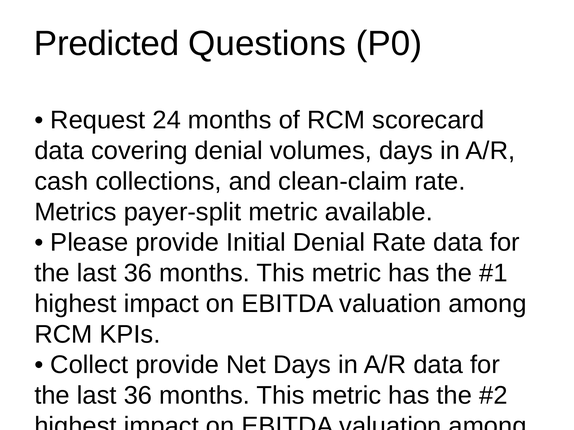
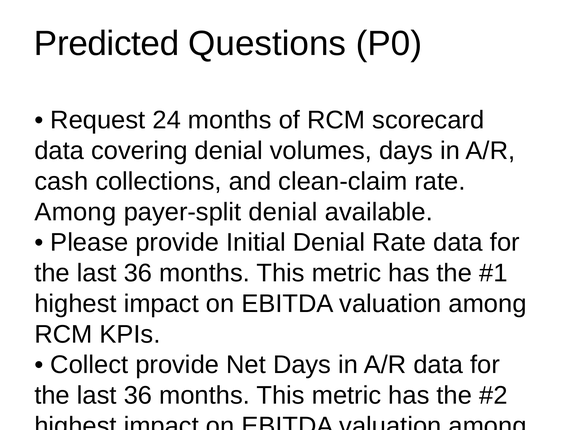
Metrics: Metrics -> Among (75, 212)
payer-split metric: metric -> denial (283, 212)
